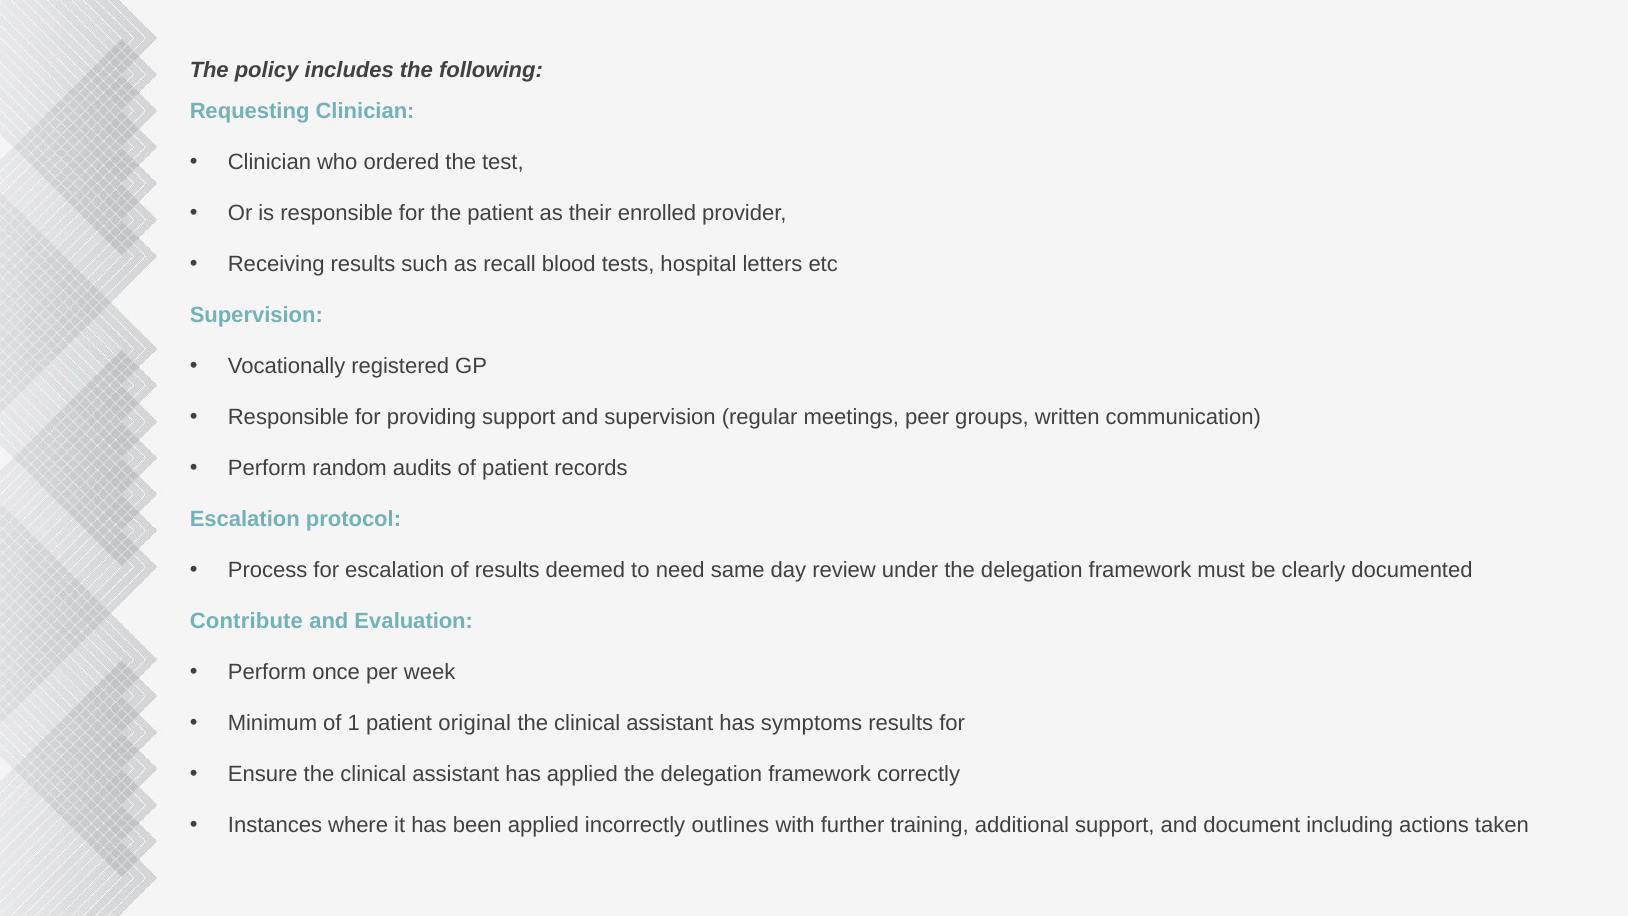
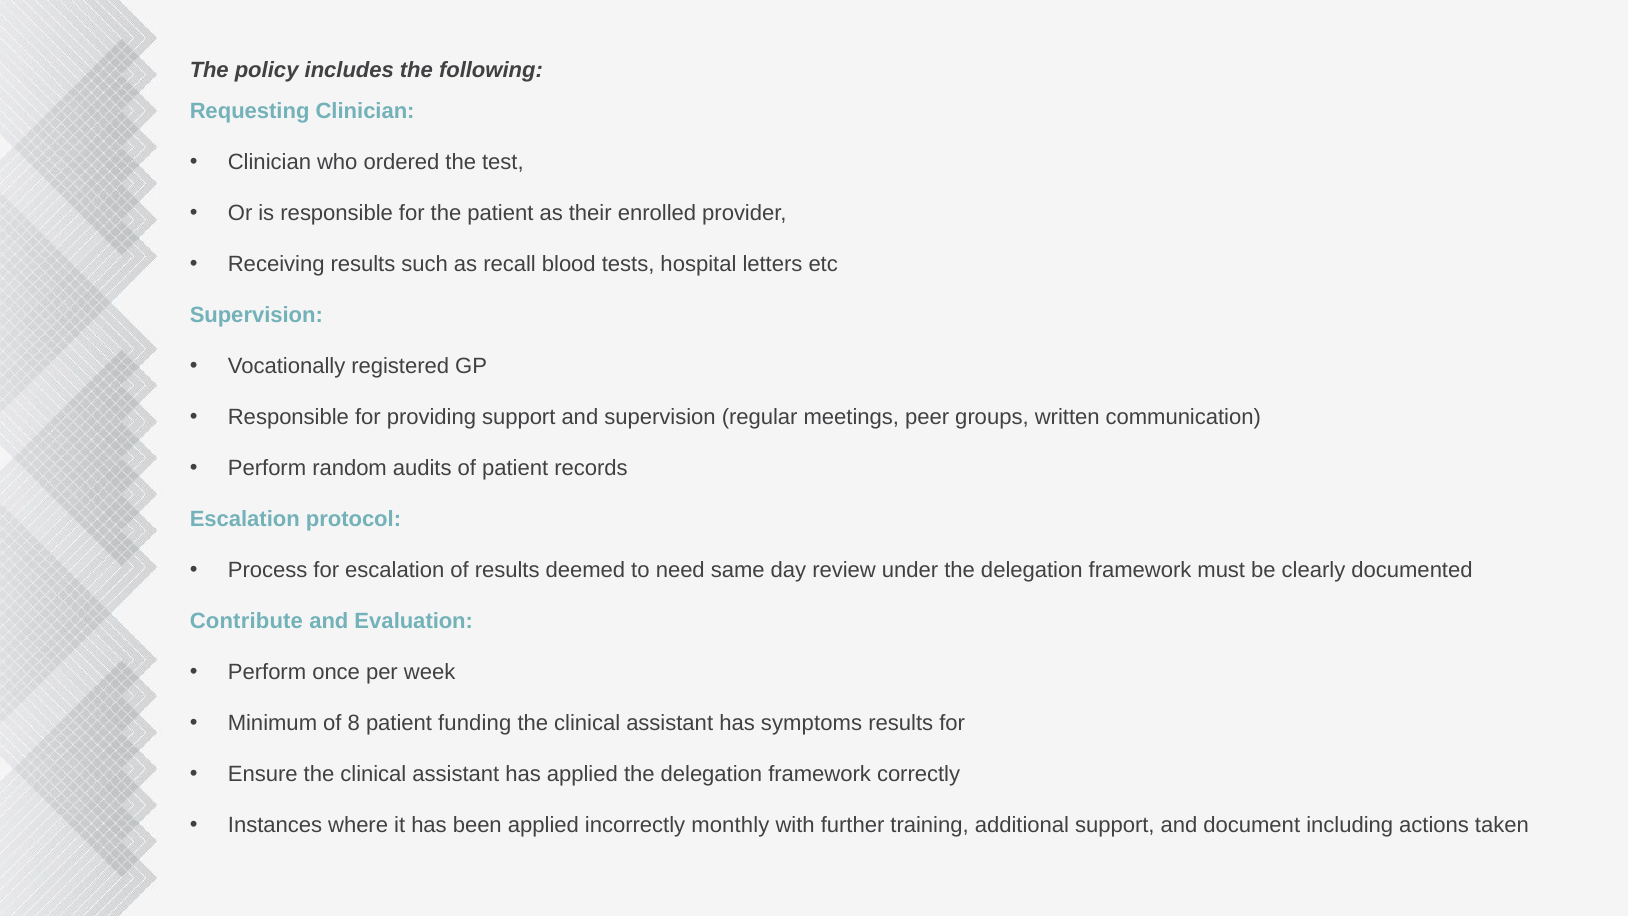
1: 1 -> 8 (354, 723)
original: original -> funding (475, 723)
outlines: outlines -> monthly (730, 825)
